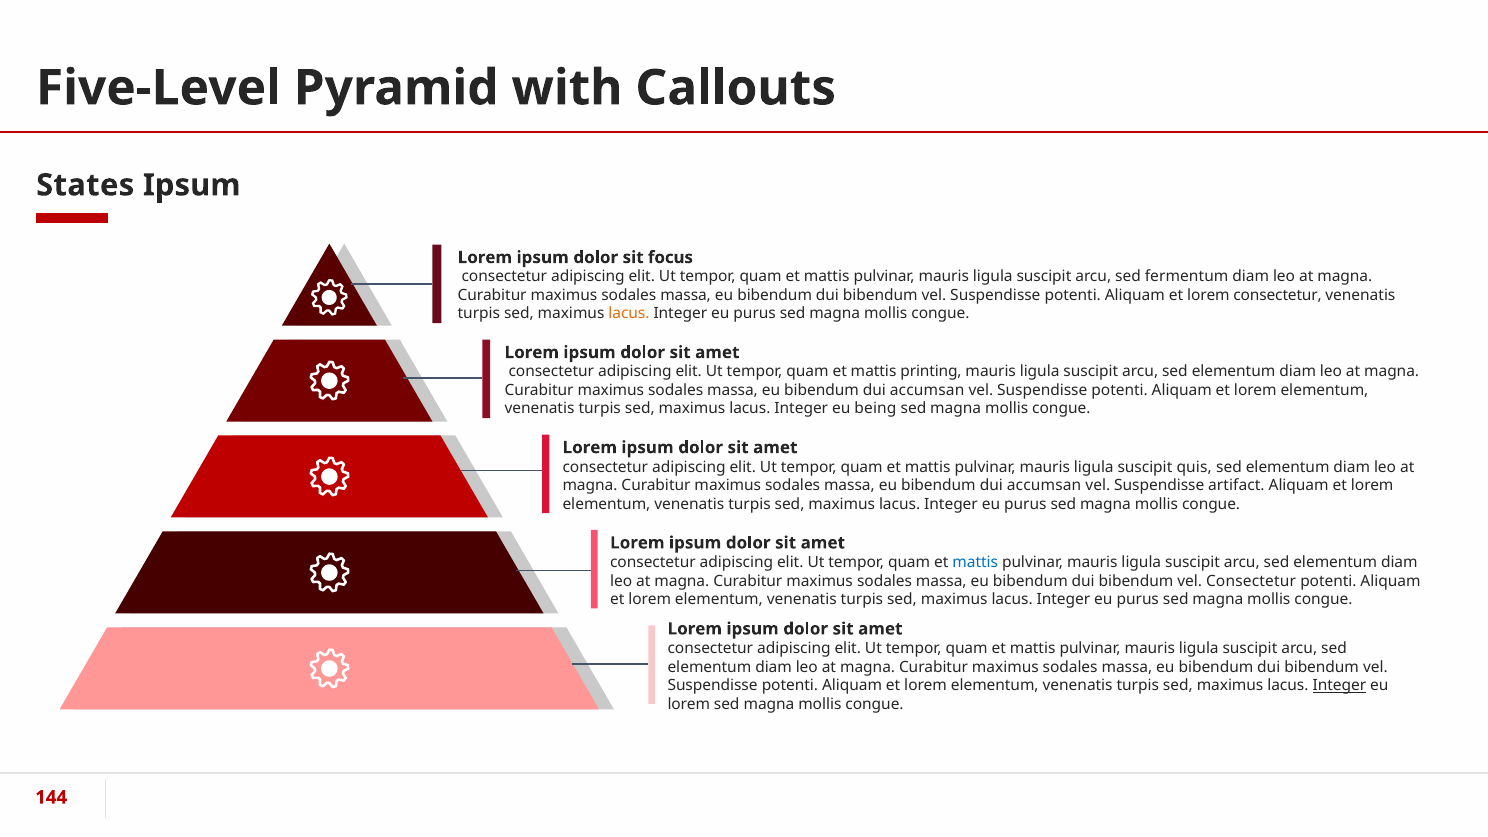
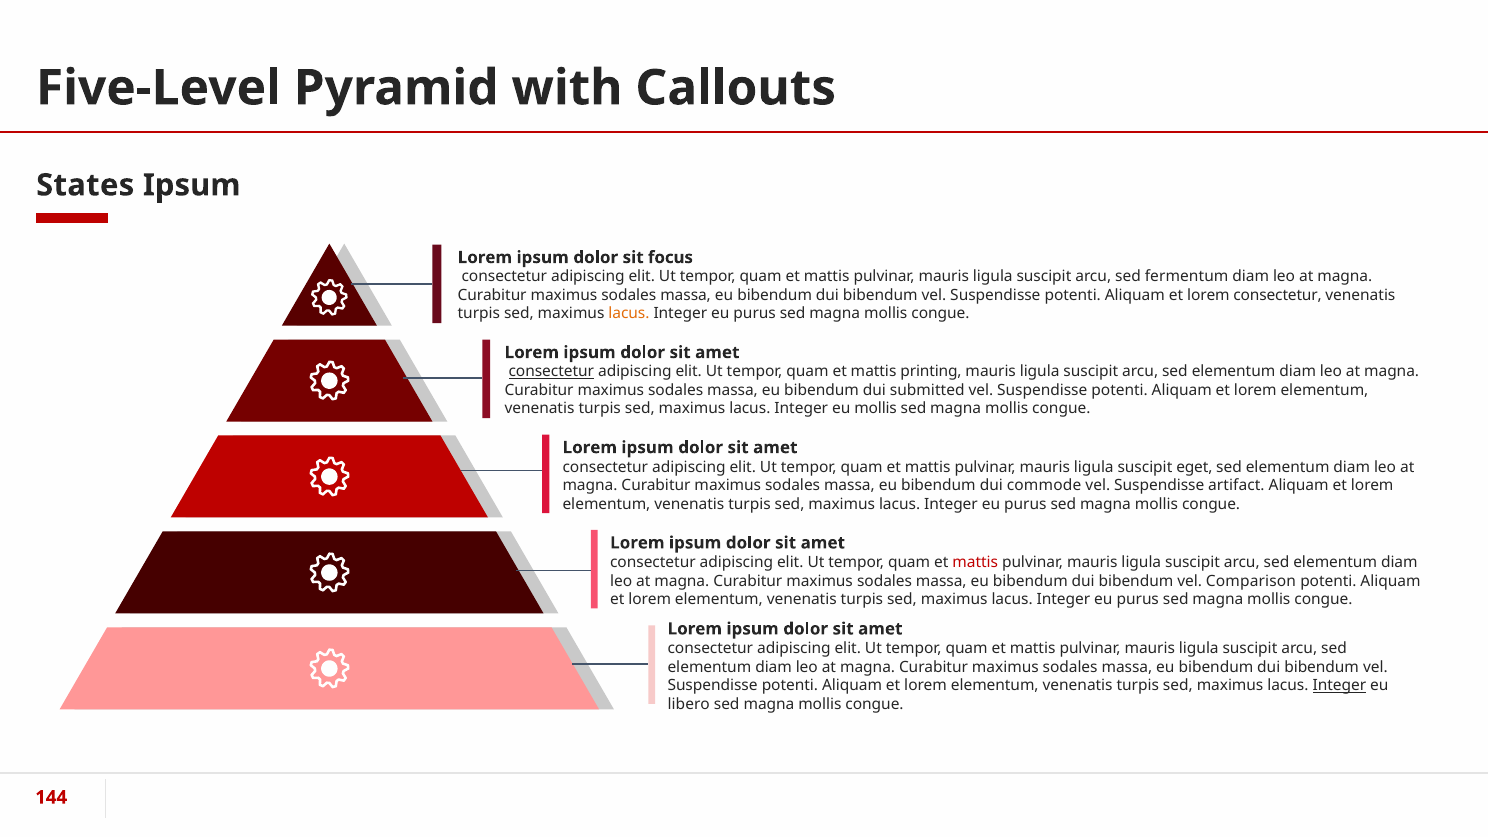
consectetur underline: none -> present (551, 372)
accumsan: accumsan -> submitted (927, 390)
eu being: being -> mollis (876, 409)
quis: quis -> eget (1194, 467)
accumsan: accumsan -> commode (1044, 486)
mattis colour: blue -> red (975, 562)
vel Consectetur: Consectetur -> Comparison (1251, 581)
lorem: lorem -> libero (689, 704)
